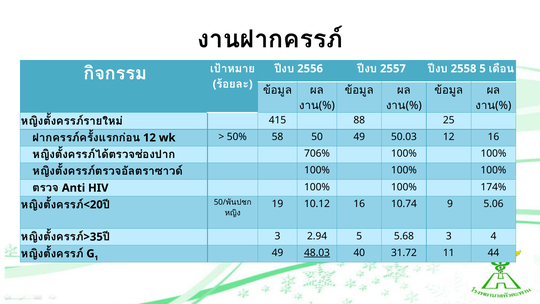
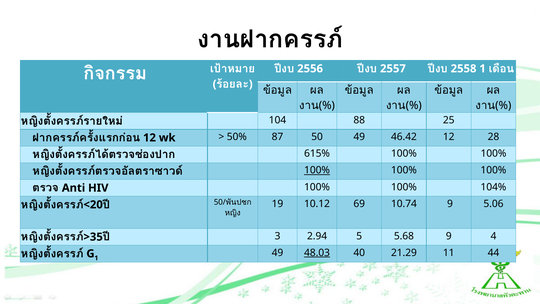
2558 5: 5 -> 1 (483, 69)
415: 415 -> 104 (277, 120)
58: 58 -> 87 (278, 137)
50.03: 50.03 -> 46.42 (404, 137)
12 16: 16 -> 28 (493, 137)
706%: 706% -> 615% (317, 153)
100% underline: none -> present (317, 170)
174%: 174% -> 104% (493, 187)
10.12 16: 16 -> 69 (359, 204)
5.68 3: 3 -> 9 (449, 236)
31.72: 31.72 -> 21.29 (404, 253)
